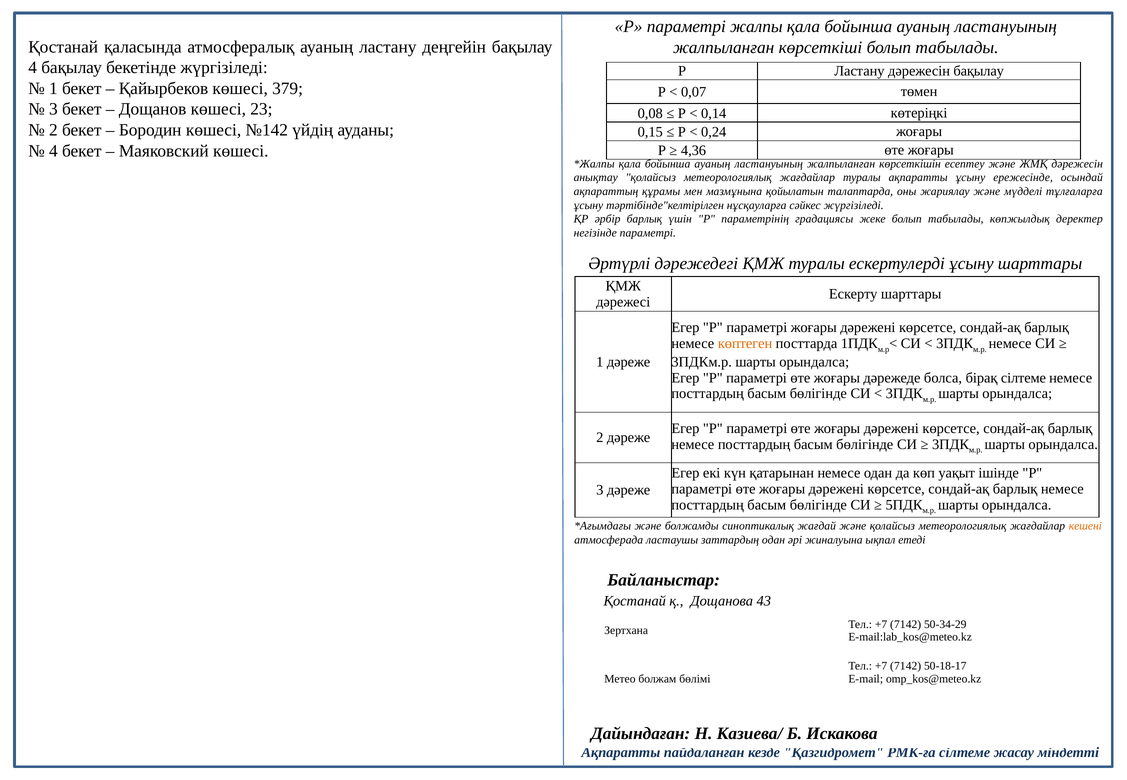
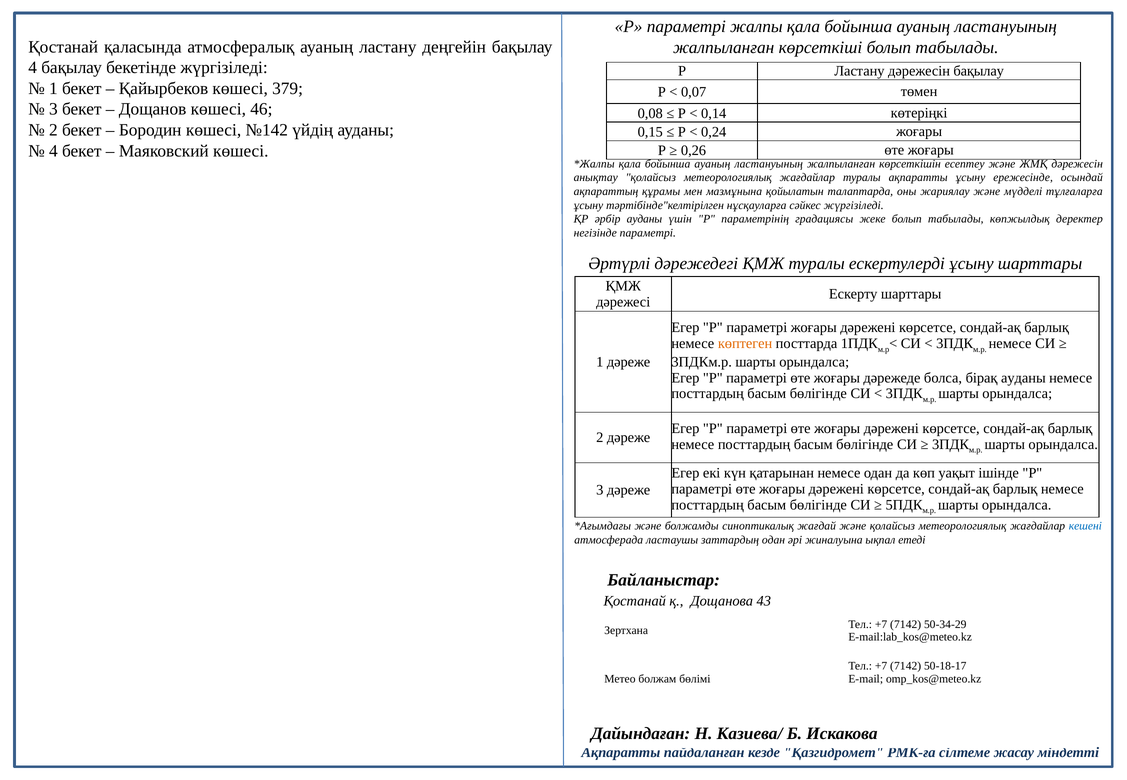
23: 23 -> 46 (261, 109)
4,36: 4,36 -> 0,26 (694, 151)
әрбір барлық: барлық -> ауданы (644, 219)
бірақ сілтеме: сілтеме -> ауданы (1023, 378)
кешені colour: orange -> blue (1085, 526)
